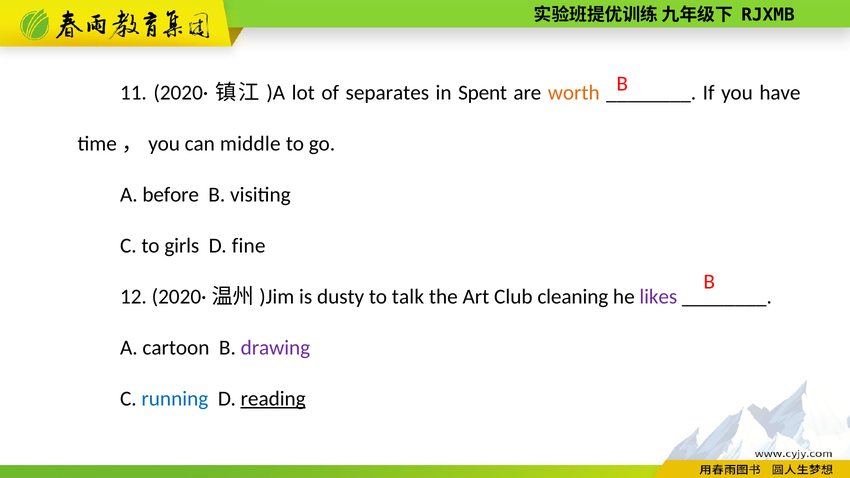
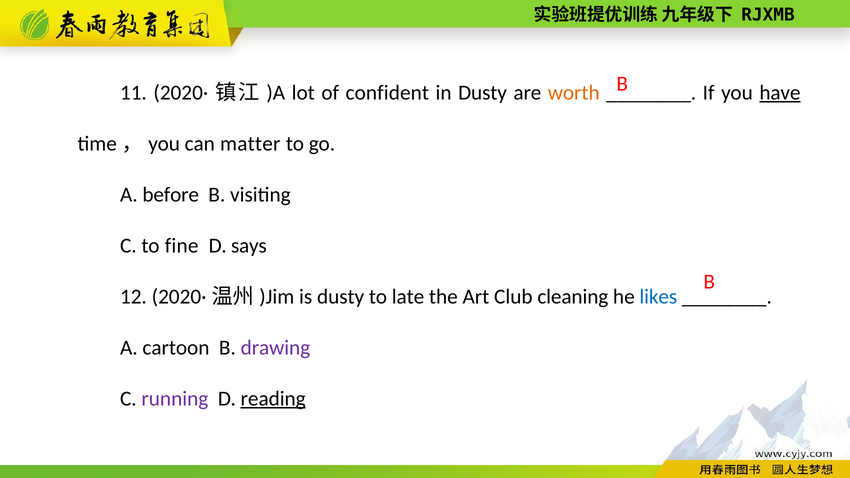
separates: separates -> confident (387, 93)
in Spent: Spent -> Dusty (483, 93)
have underline: none -> present (780, 93)
middle: middle -> matter (250, 144)
girls: girls -> fine (182, 246)
fine: fine -> says (249, 246)
talk: talk -> late (408, 297)
likes colour: purple -> blue (658, 297)
running colour: blue -> purple (175, 399)
